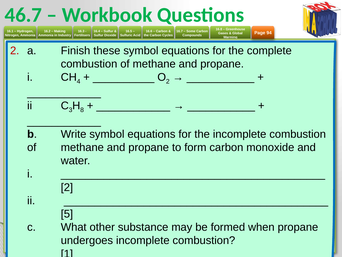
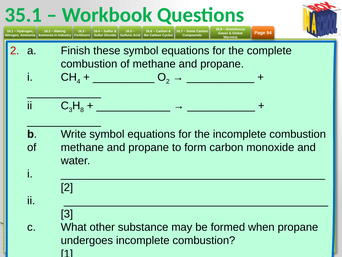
46.7: 46.7 -> 35.1 (23, 15)
5: 5 -> 3 (67, 214)
